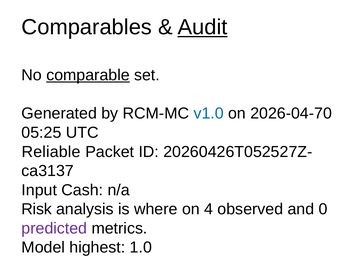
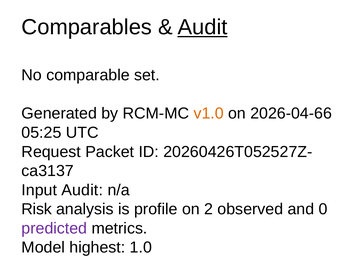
comparable underline: present -> none (88, 75)
v1.0 colour: blue -> orange (209, 114)
2026-04-70: 2026-04-70 -> 2026-04-66 (291, 114)
Reliable: Reliable -> Request (51, 152)
Input Cash: Cash -> Audit (82, 190)
where: where -> profile (156, 209)
4: 4 -> 2 (209, 209)
